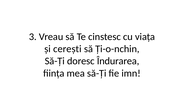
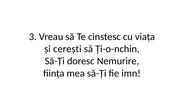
Îndurarea: Îndurarea -> Nemurire (118, 61)
